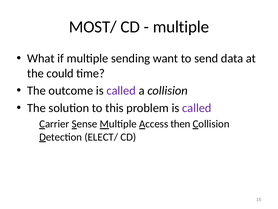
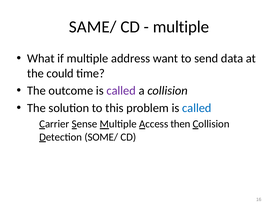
MOST/: MOST/ -> SAME/ (93, 27)
sending: sending -> address (131, 58)
called colour: purple -> blue (197, 108)
ELECT/: ELECT/ -> SOME/ (101, 137)
